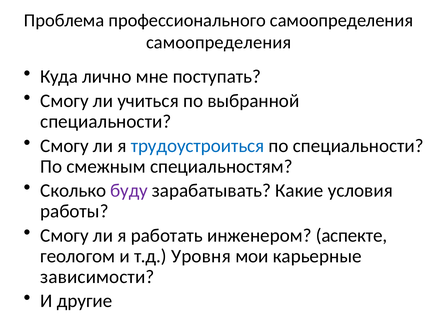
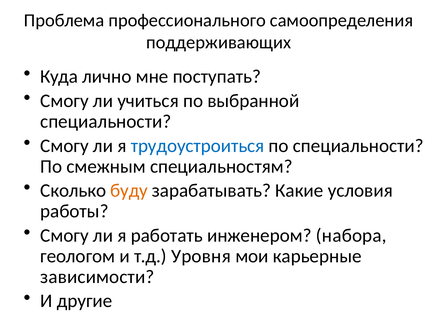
самоопределения: самоопределения -> поддерживающих (219, 43)
буду colour: purple -> orange (129, 191)
аспекте: аспекте -> набора (351, 235)
